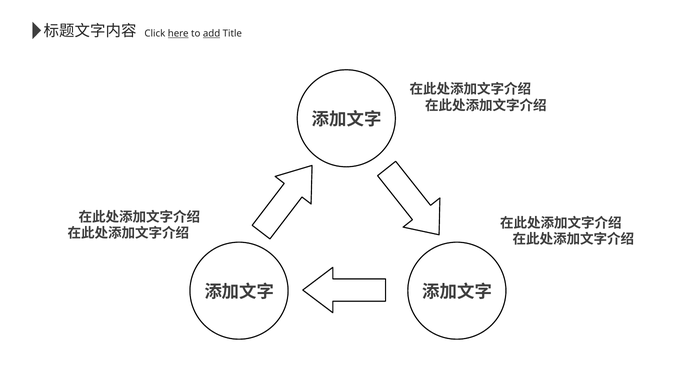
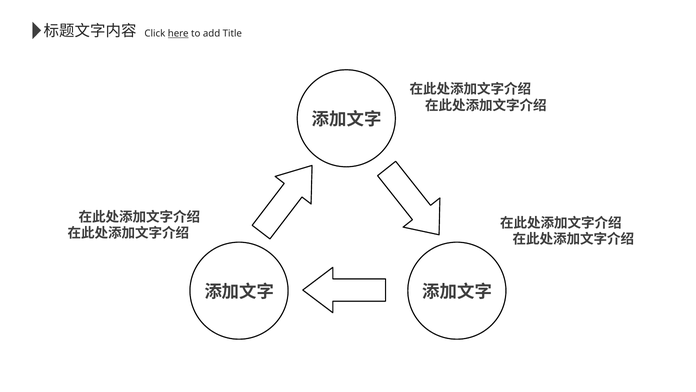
add underline: present -> none (212, 34)
